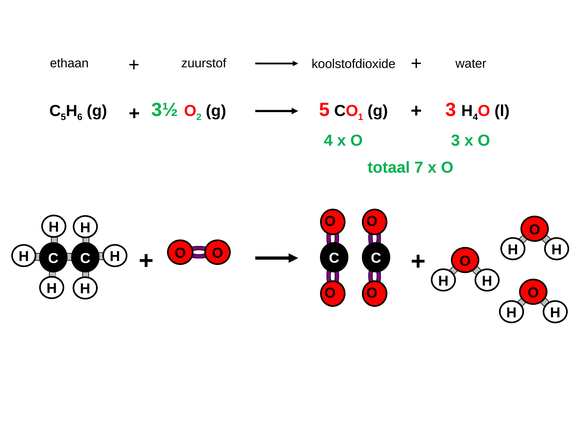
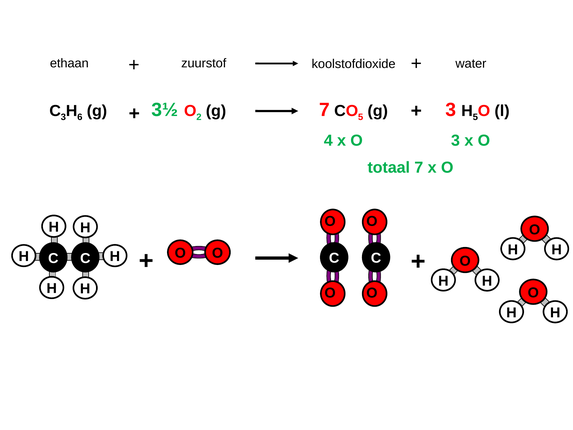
C 5: 5 -> 3 (63, 117)
g 5: 5 -> 7 (325, 110)
1: 1 -> 5 (361, 117)
H 4: 4 -> 5 (475, 117)
